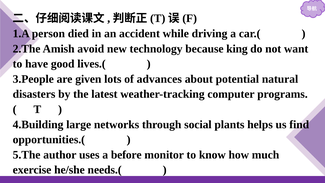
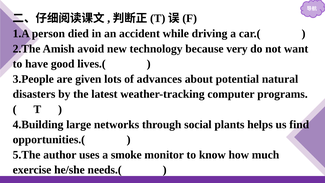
king: king -> very (237, 49)
before: before -> smoke (126, 155)
